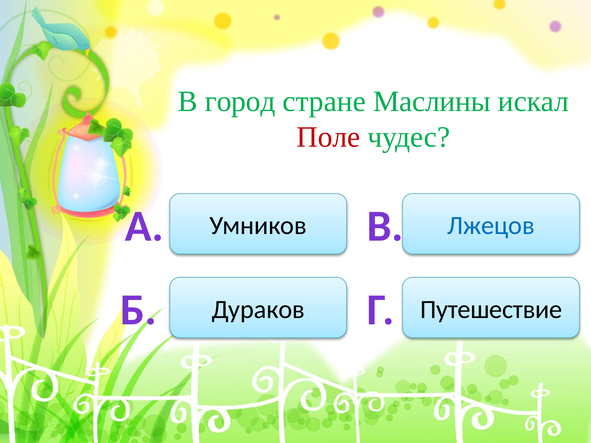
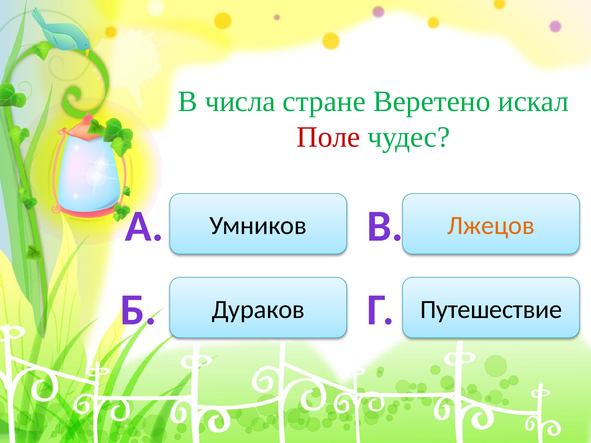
город: город -> числа (240, 102)
Маслины: Маслины -> Веретено (432, 102)
Лжецов colour: blue -> orange (491, 226)
